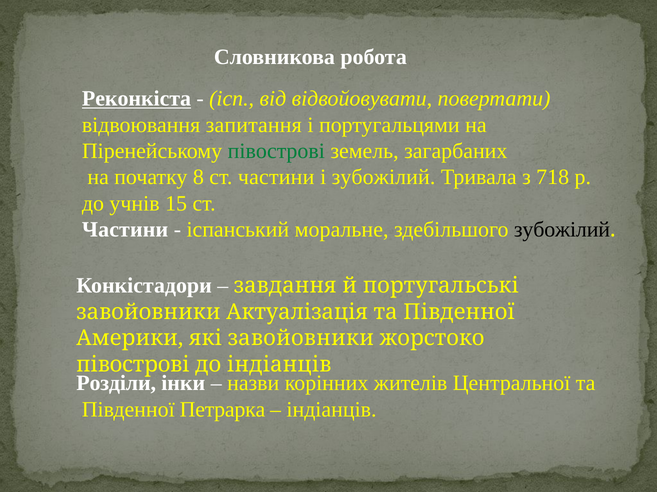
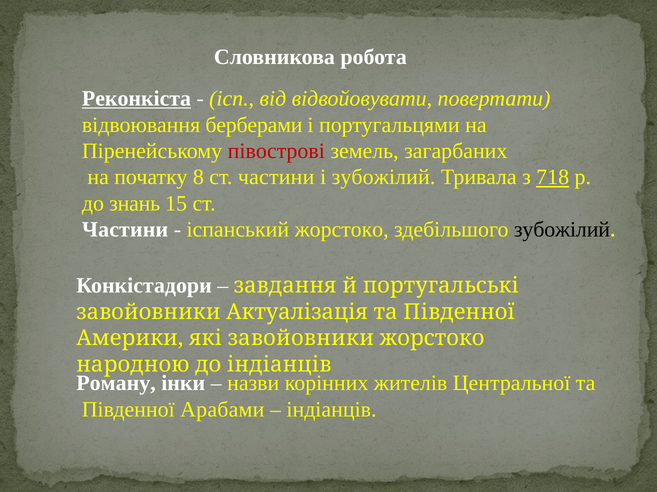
запитання: запитання -> берберами (254, 125)
півострові colour: green -> red (276, 151)
718 underline: none -> present (553, 178)
учнів: учнів -> знань (135, 204)
іспанський моральне: моральне -> жорстоко (342, 230)
півострові: півострові -> народною (133, 365)
Розділи: Розділи -> Роману (116, 384)
Петрарка: Петрарка -> Арабами (222, 410)
